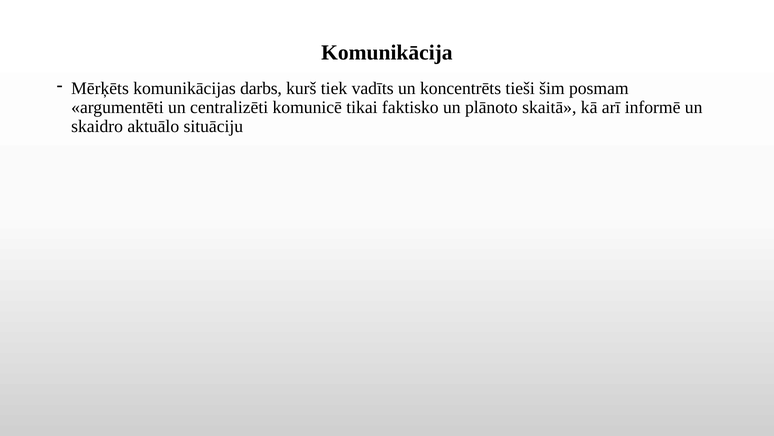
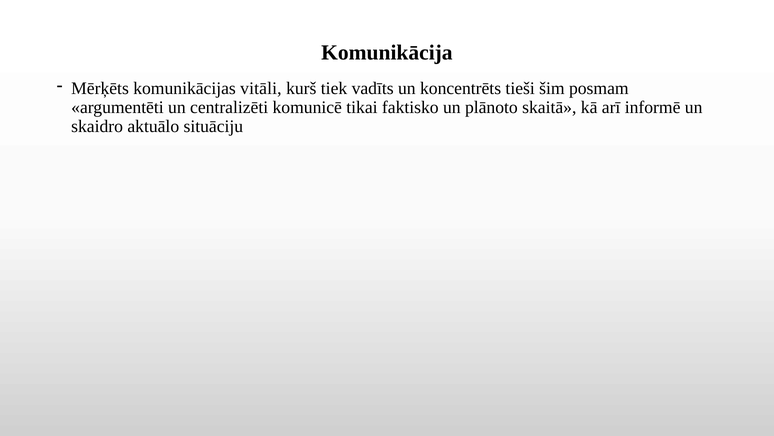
darbs: darbs -> vitāli (261, 88)
